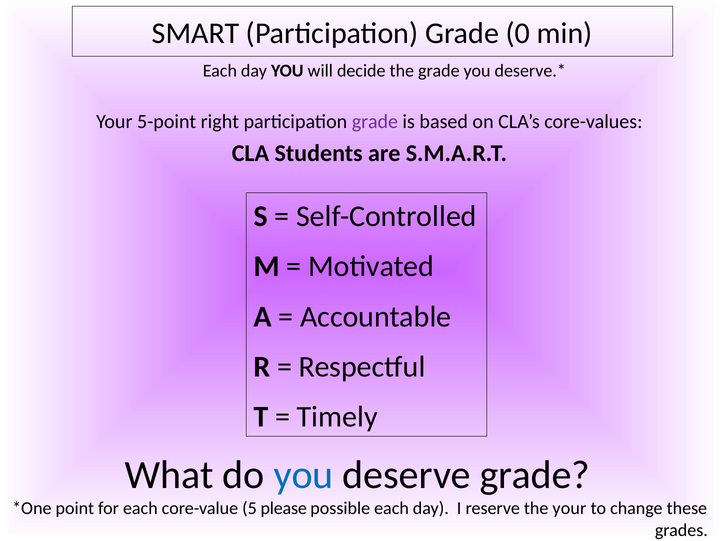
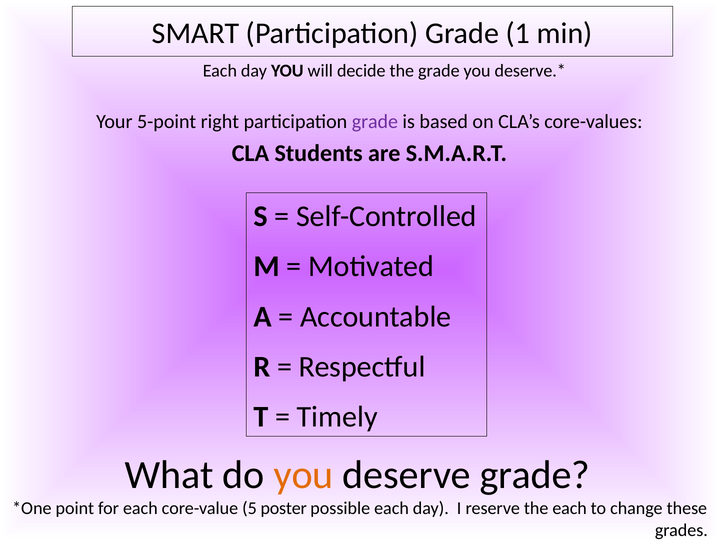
0: 0 -> 1 (518, 33)
you colour: blue -> orange (304, 475)
please: please -> poster (284, 508)
the your: your -> each (570, 508)
